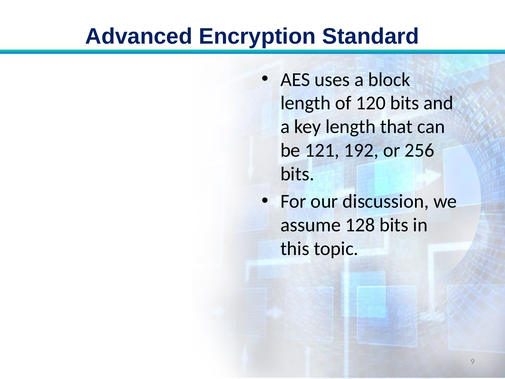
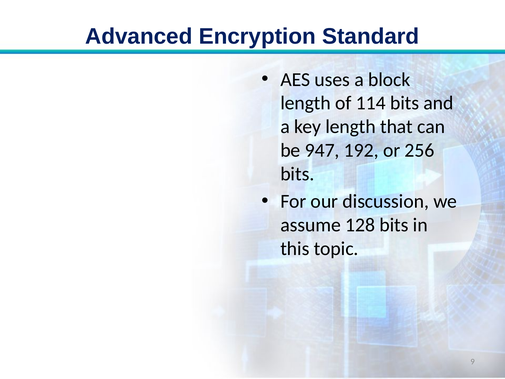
120: 120 -> 114 (371, 103)
121: 121 -> 947 (322, 150)
